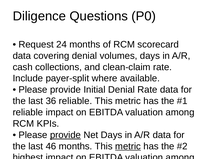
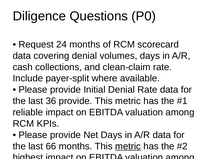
36 reliable: reliable -> provide (76, 101)
provide underline: present -> none (65, 135)
46: 46 -> 66 (51, 146)
